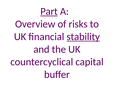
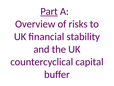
stability underline: present -> none (83, 36)
